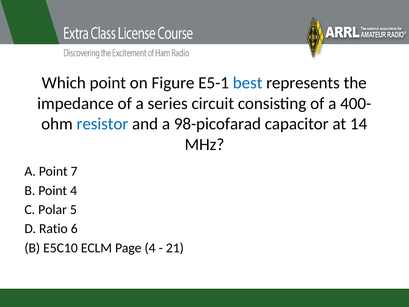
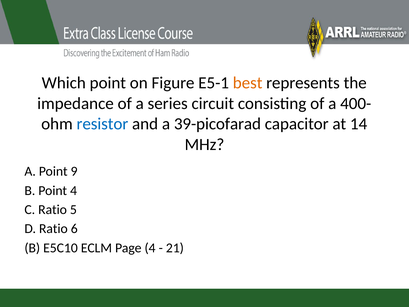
best colour: blue -> orange (248, 83)
98-picofarad: 98-picofarad -> 39-picofarad (217, 124)
7: 7 -> 9 (74, 171)
C Polar: Polar -> Ratio (53, 209)
